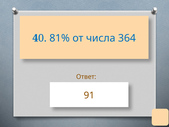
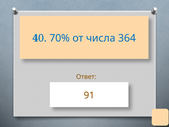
81%: 81% -> 70% (60, 38)
